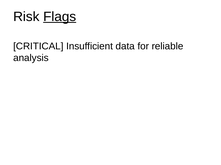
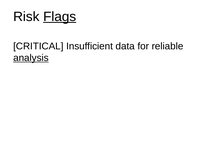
analysis underline: none -> present (31, 58)
